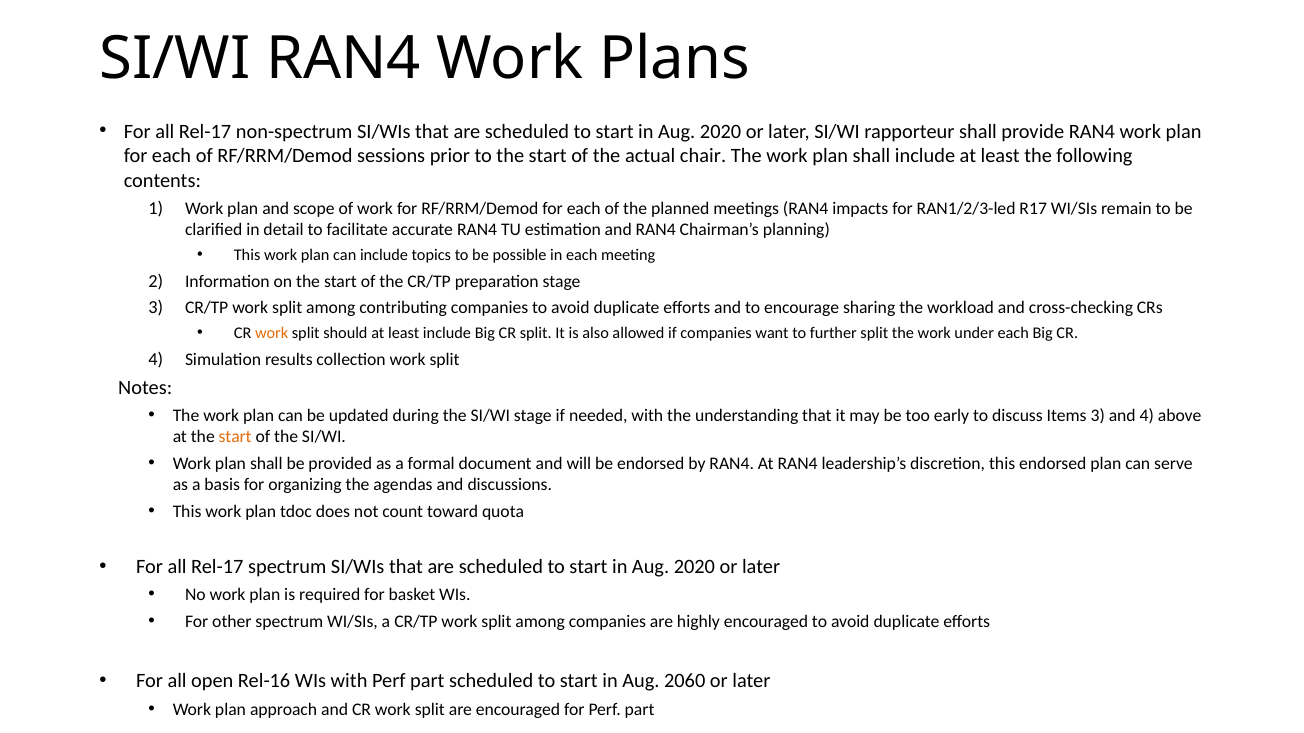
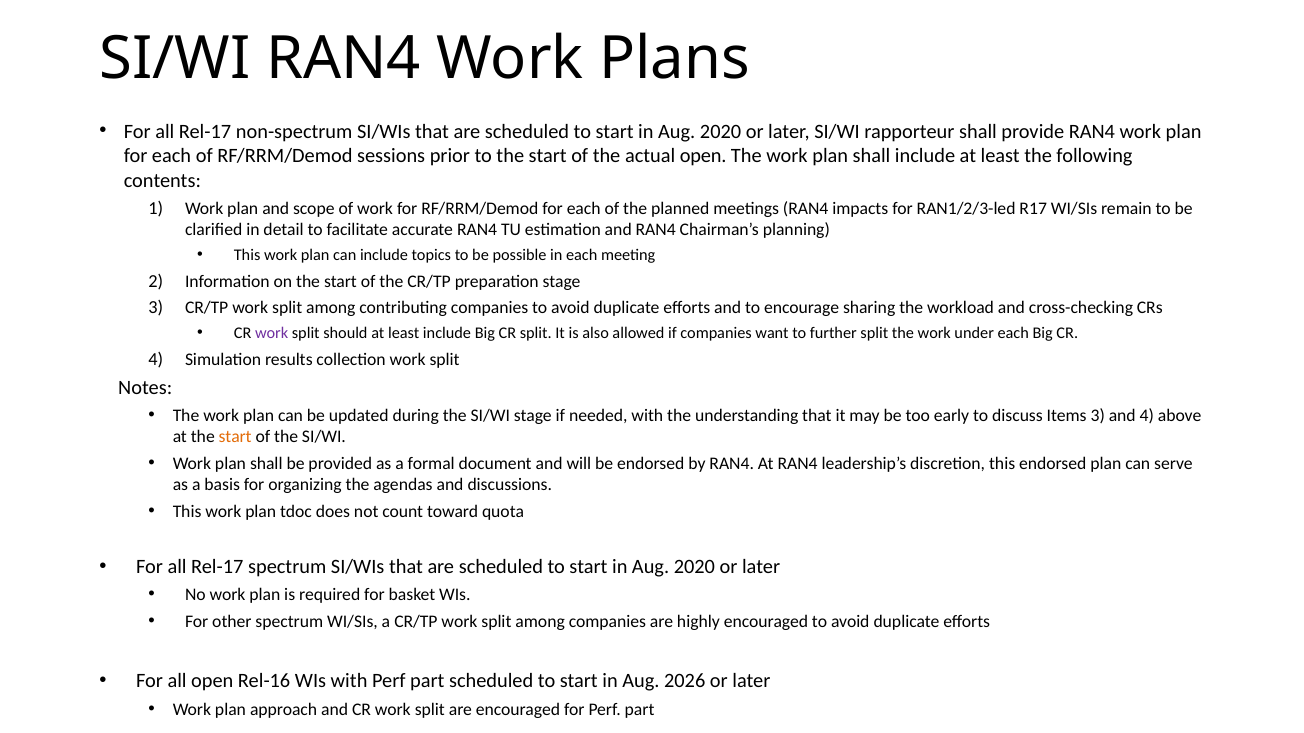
actual chair: chair -> open (703, 156)
work colour: orange -> purple (272, 334)
2060: 2060 -> 2026 (685, 682)
